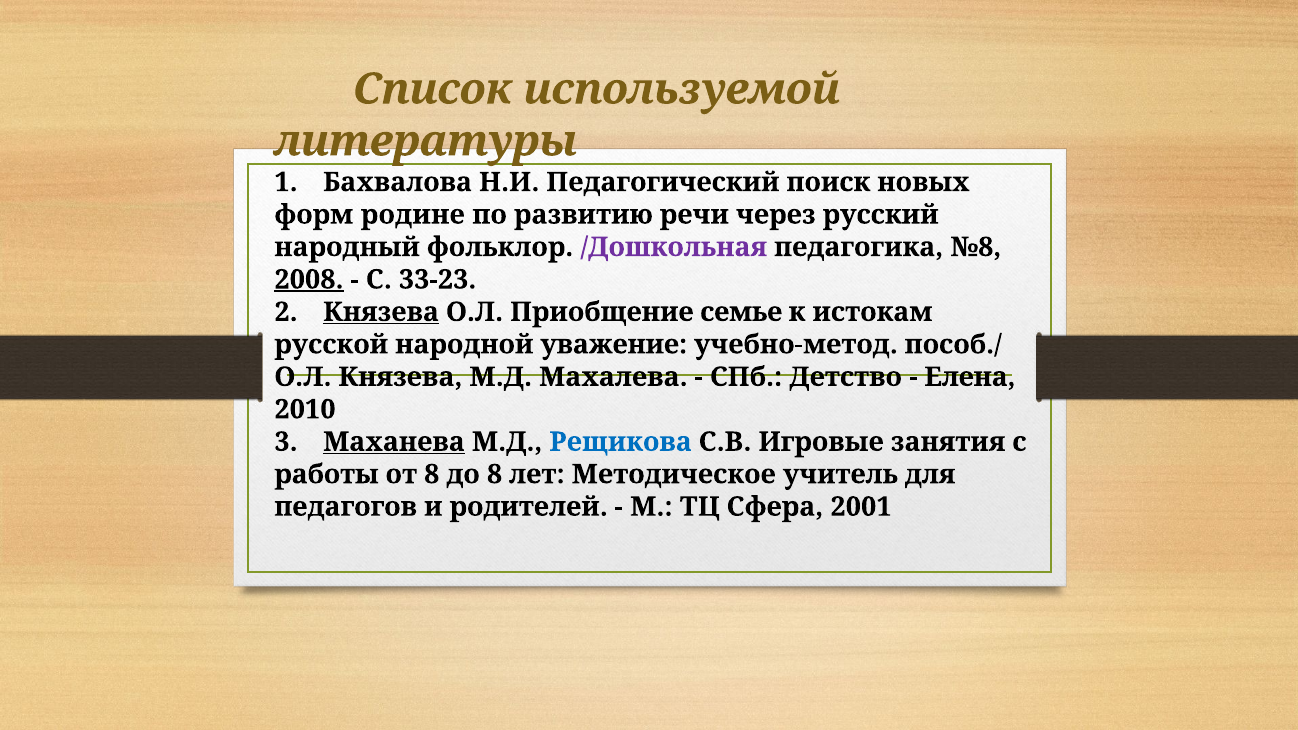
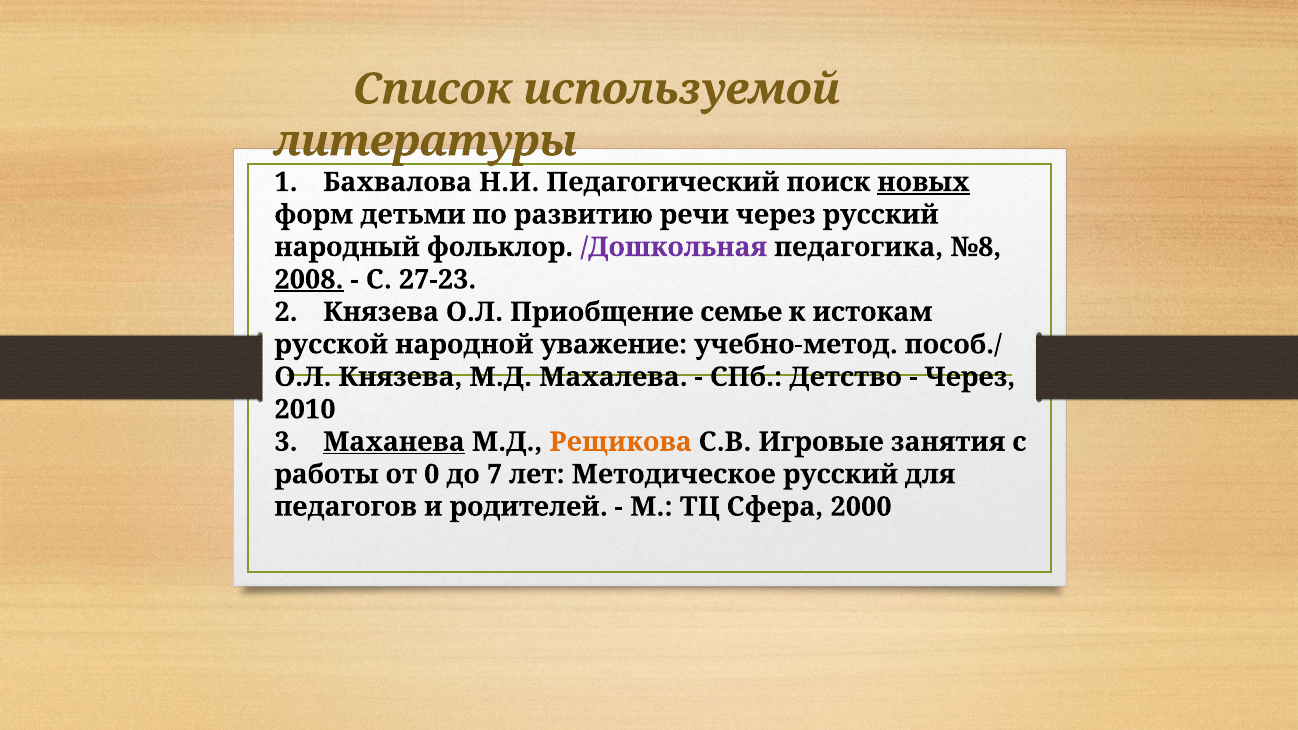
новых underline: none -> present (924, 182)
родине: родине -> детьми (413, 215)
33-23: 33-23 -> 27-23 (438, 280)
Князева underline: present -> none (381, 312)
Елена: Елена -> Через (970, 377)
Рещикова colour: blue -> orange (621, 442)
от 8: 8 -> 0 (432, 474)
до 8: 8 -> 7 (495, 474)
Методическое учитель: учитель -> русский (841, 474)
2001: 2001 -> 2000 (861, 507)
